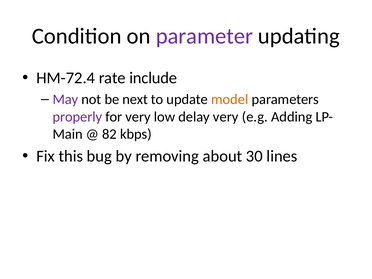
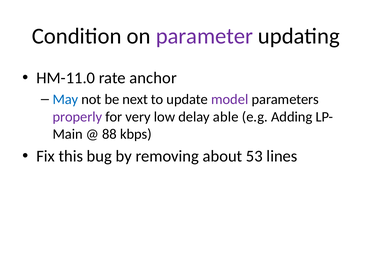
HM-72.4: HM-72.4 -> HM-11.0 (66, 78)
include: include -> anchor (153, 78)
May colour: purple -> blue (65, 99)
model colour: orange -> purple (230, 99)
delay very: very -> able (226, 117)
82: 82 -> 88 (109, 134)
30: 30 -> 53 (254, 156)
